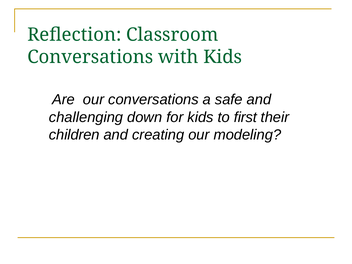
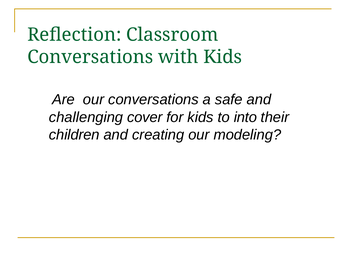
down: down -> cover (145, 117)
first: first -> into (245, 117)
